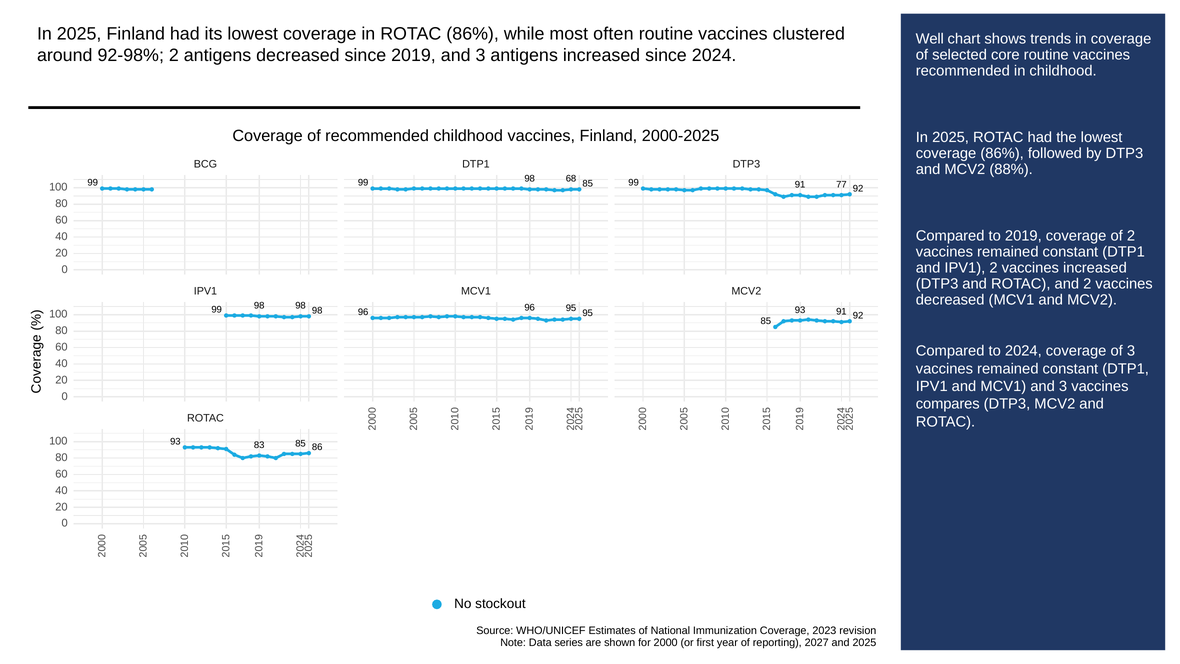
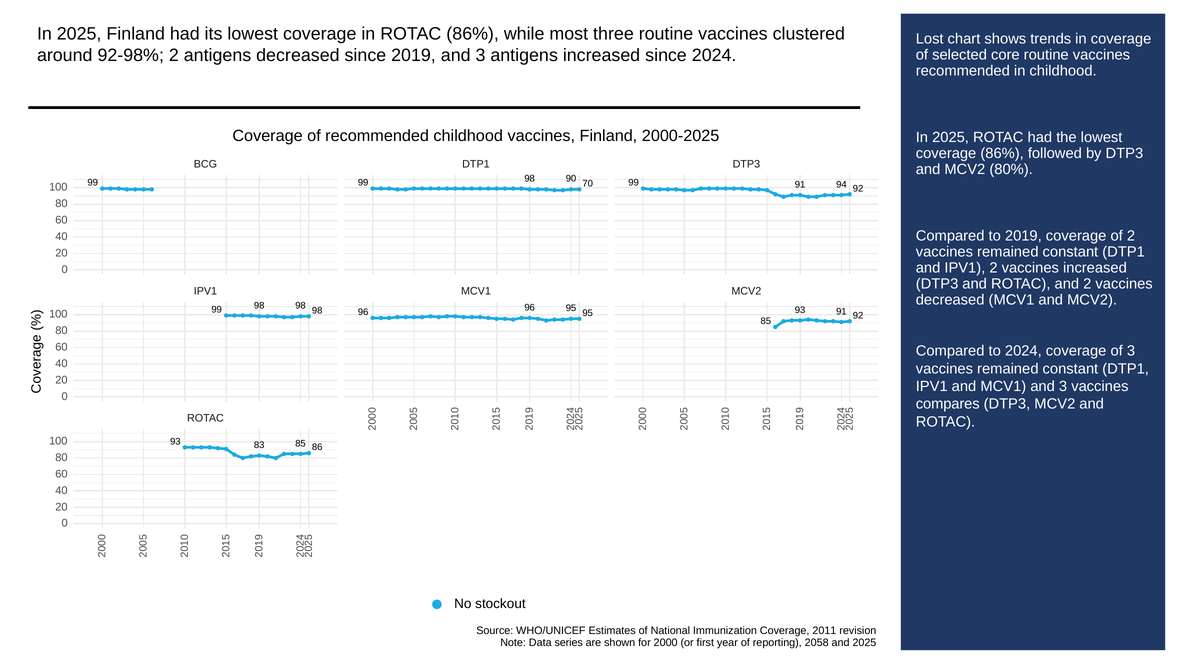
often: often -> three (613, 34)
Well: Well -> Lost (930, 39)
88%: 88% -> 80% (1011, 169)
68: 68 -> 90 (571, 179)
99 85: 85 -> 70 (588, 184)
77: 77 -> 94 (841, 185)
2023: 2023 -> 2011 (824, 631)
2027: 2027 -> 2058 (817, 642)
